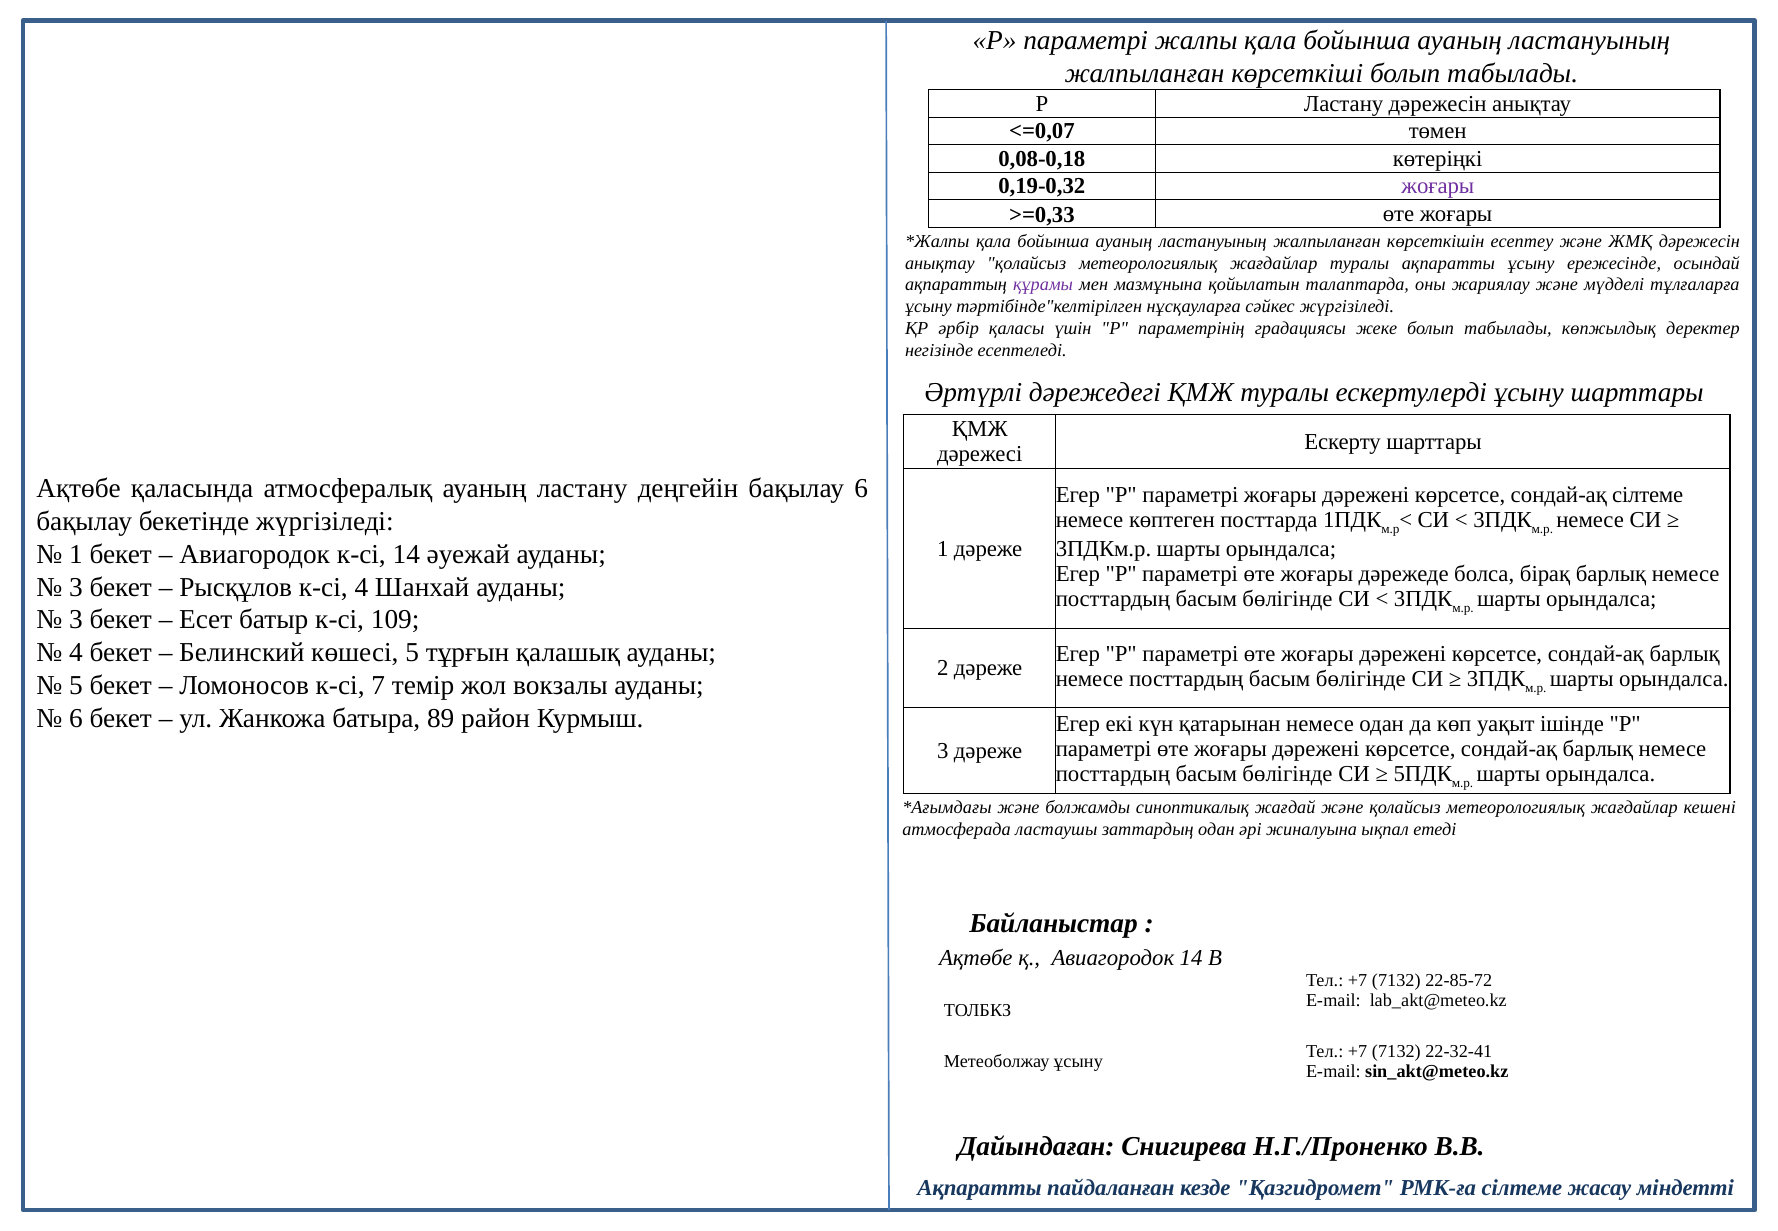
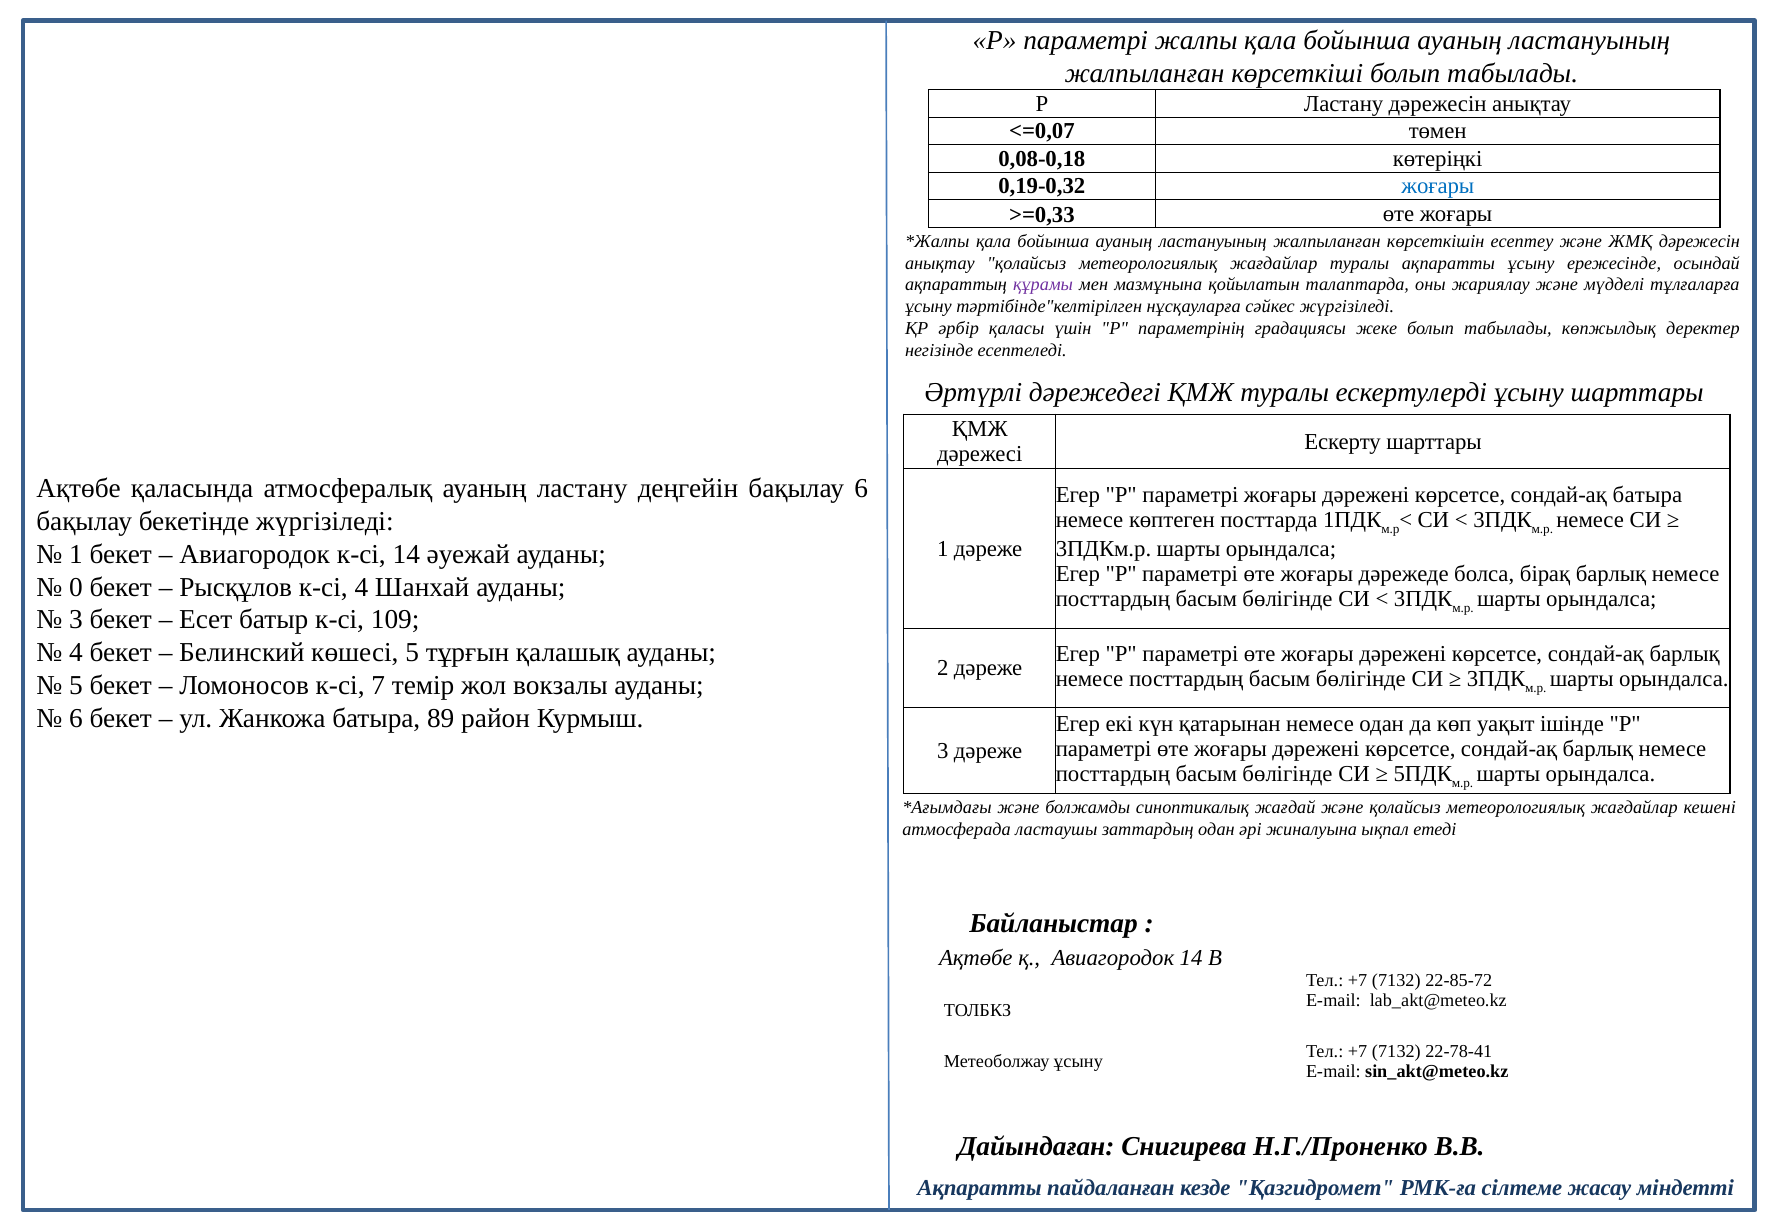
жоғары colour: purple -> blue (1438, 186)
сондай-ақ сілтеме: сілтеме -> батыра (1648, 495)
3: 3 -> 0 (76, 587)
22-32-41: 22-32-41 -> 22-78-41 (1459, 1051)
